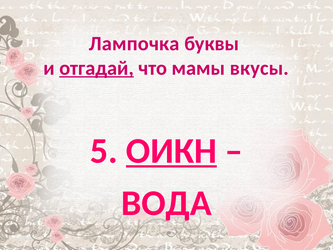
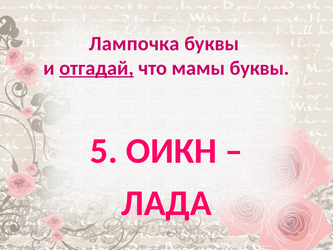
мамы вкусы: вкусы -> буквы (260, 68)
ОИКН underline: present -> none (171, 151)
ВОДА: ВОДА -> ЛАДА (166, 203)
